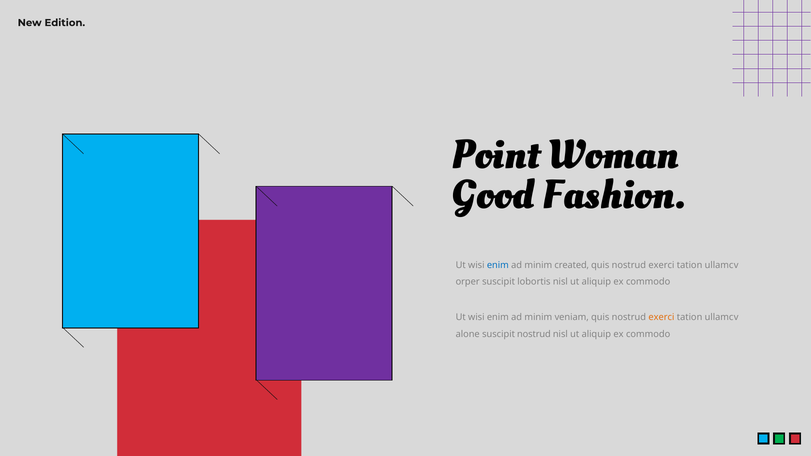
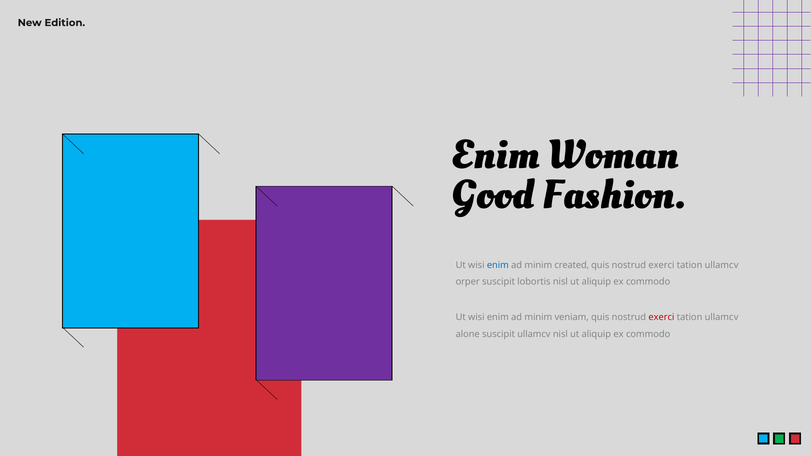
Point: Point -> Enim (496, 155)
exerci colour: orange -> red (661, 317)
suscipit nostrud: nostrud -> ullamcv (534, 334)
